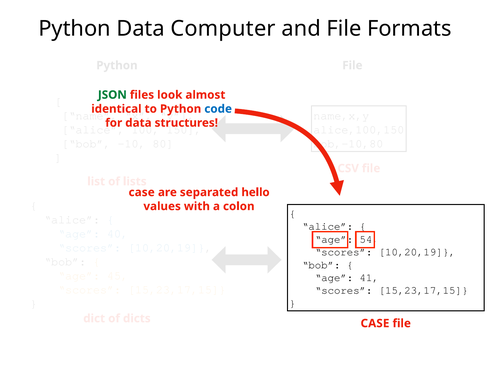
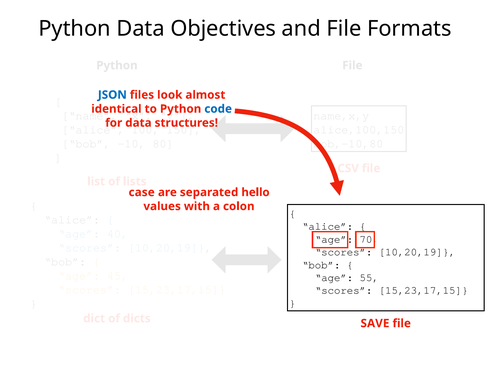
Computer: Computer -> Objectives (223, 28)
JSON colour: green -> blue (112, 95)
54: 54 -> 70 (369, 239)
41: 41 -> 55 (369, 277)
CASE: CASE -> SAVE (375, 323)
